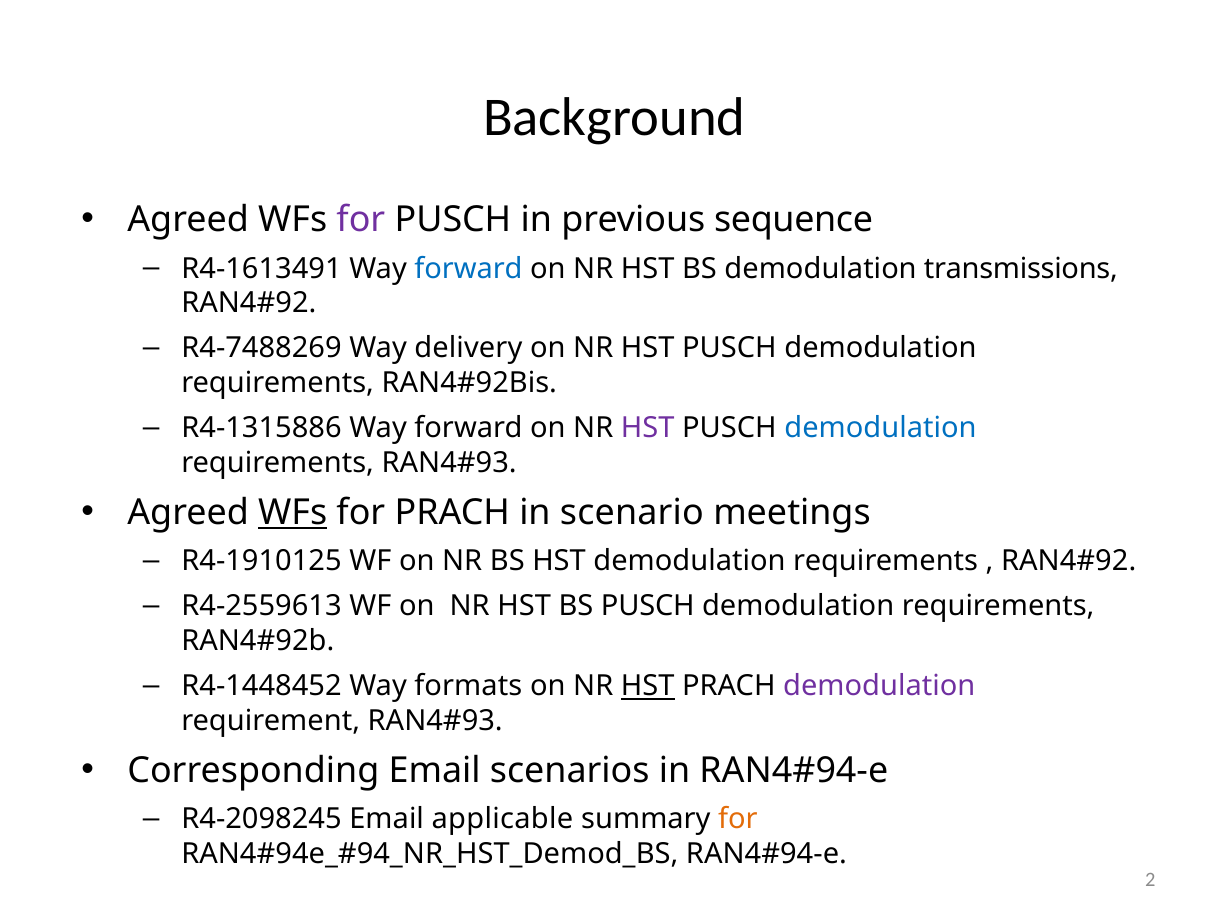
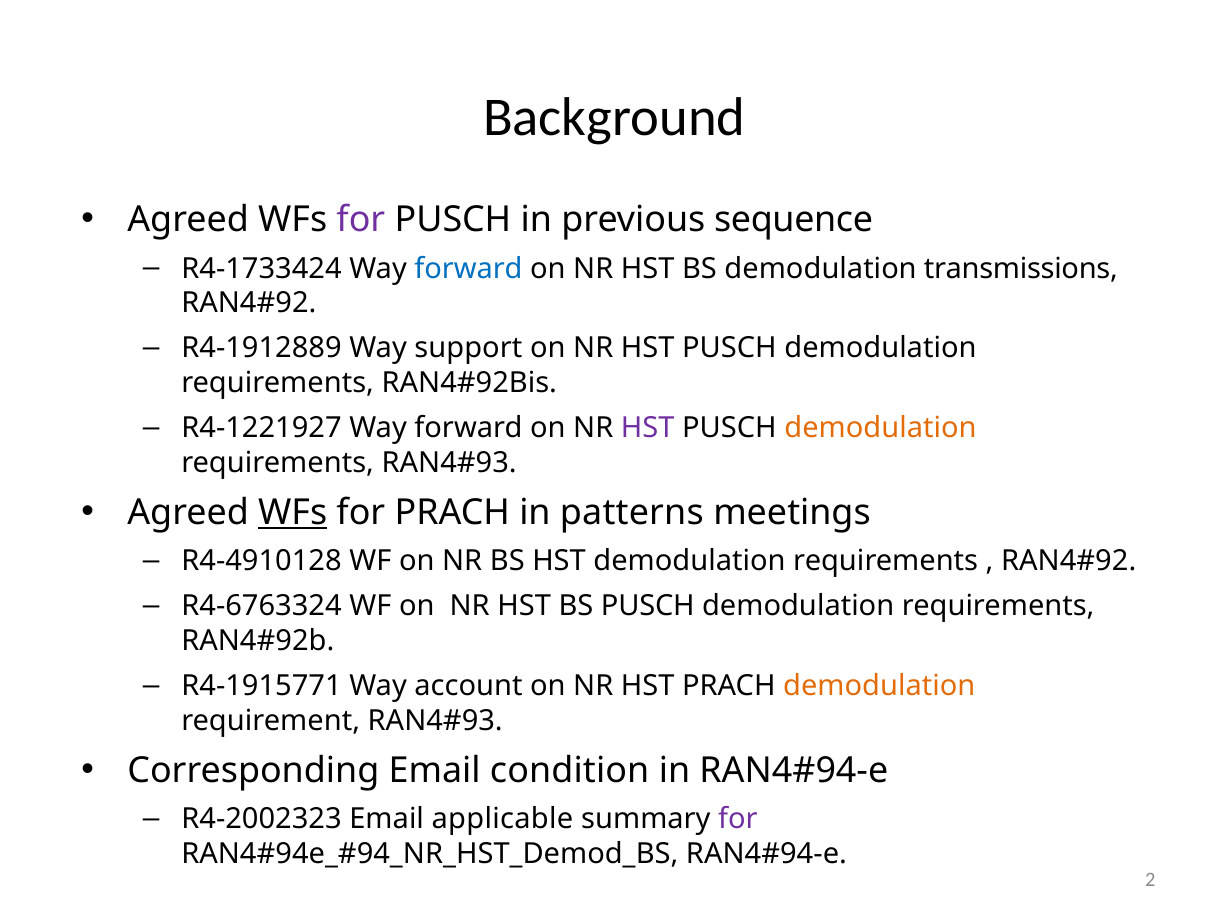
R4-1613491: R4-1613491 -> R4-1733424 (262, 269)
R4-7488269: R4-7488269 -> R4-1912889 (262, 349)
delivery: delivery -> support (468, 349)
R4-1315886: R4-1315886 -> R4-1221927 (262, 429)
demodulation colour: blue -> orange (881, 429)
scenario: scenario -> patterns (632, 513)
R4-1910125: R4-1910125 -> R4-4910128 (262, 562)
R4-2559613: R4-2559613 -> R4-6763324 (262, 607)
R4-1448452: R4-1448452 -> R4-1915771 (262, 687)
formats: formats -> account (468, 687)
HST underline: present -> none (648, 687)
demodulation colour: purple -> orange (879, 687)
scenarios: scenarios -> condition (570, 771)
R4-2098245: R4-2098245 -> R4-2002323 (262, 820)
for colour: orange -> purple (738, 820)
